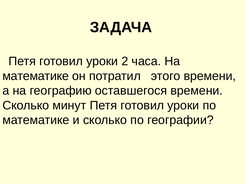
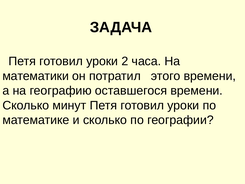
математике: математике -> математики (36, 76)
